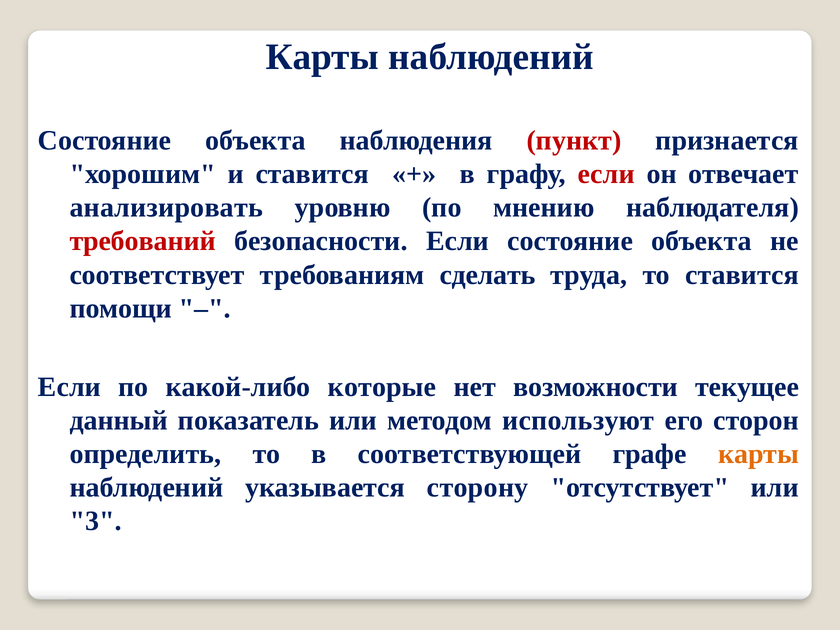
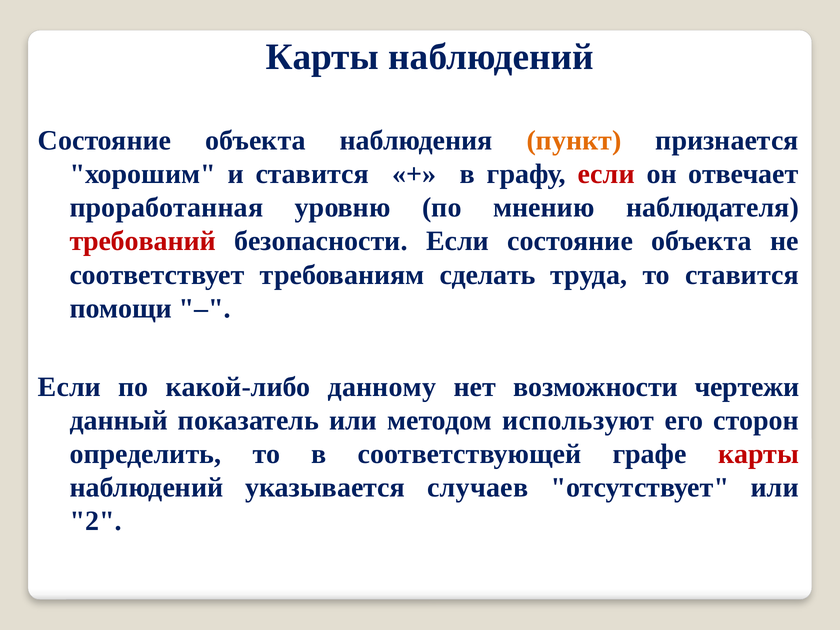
пункт colour: red -> orange (574, 140)
анализировать: анализировать -> проработанная (166, 208)
которые: которые -> данному (382, 387)
текущее: текущее -> чертежи (747, 387)
карты colour: orange -> red (759, 454)
сторону: сторону -> случаев (478, 488)
3: 3 -> 2 (96, 521)
